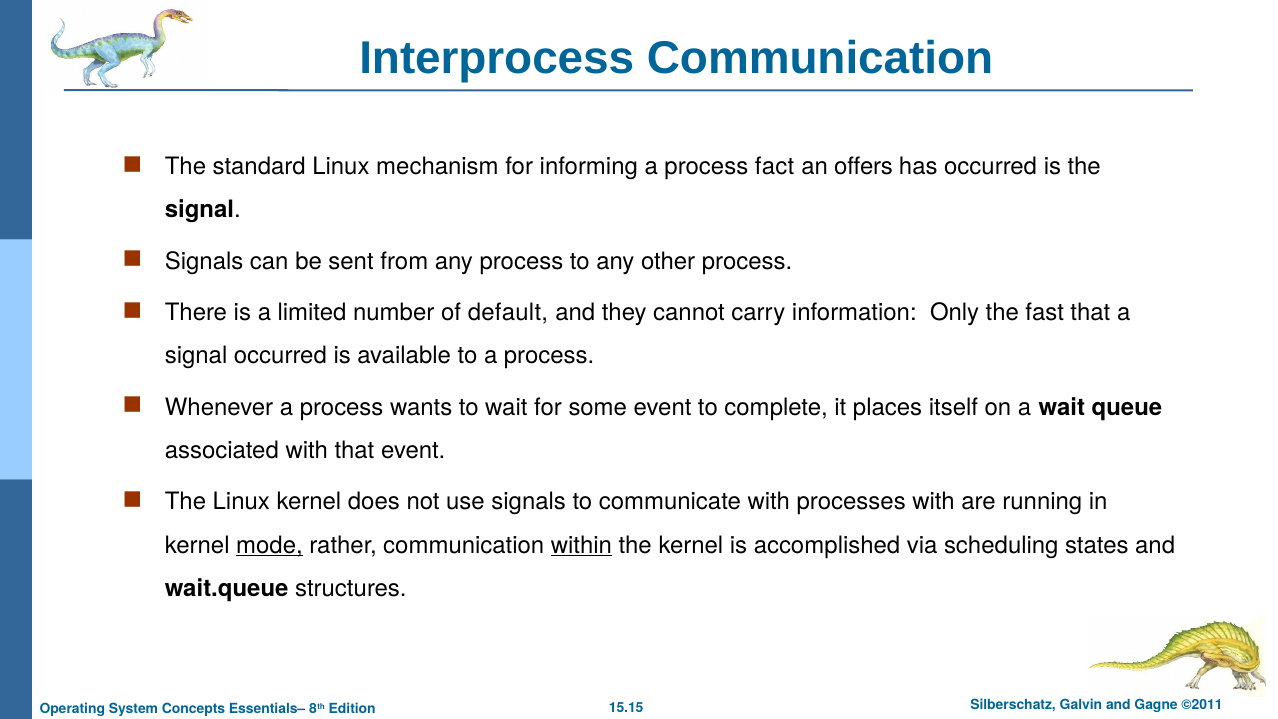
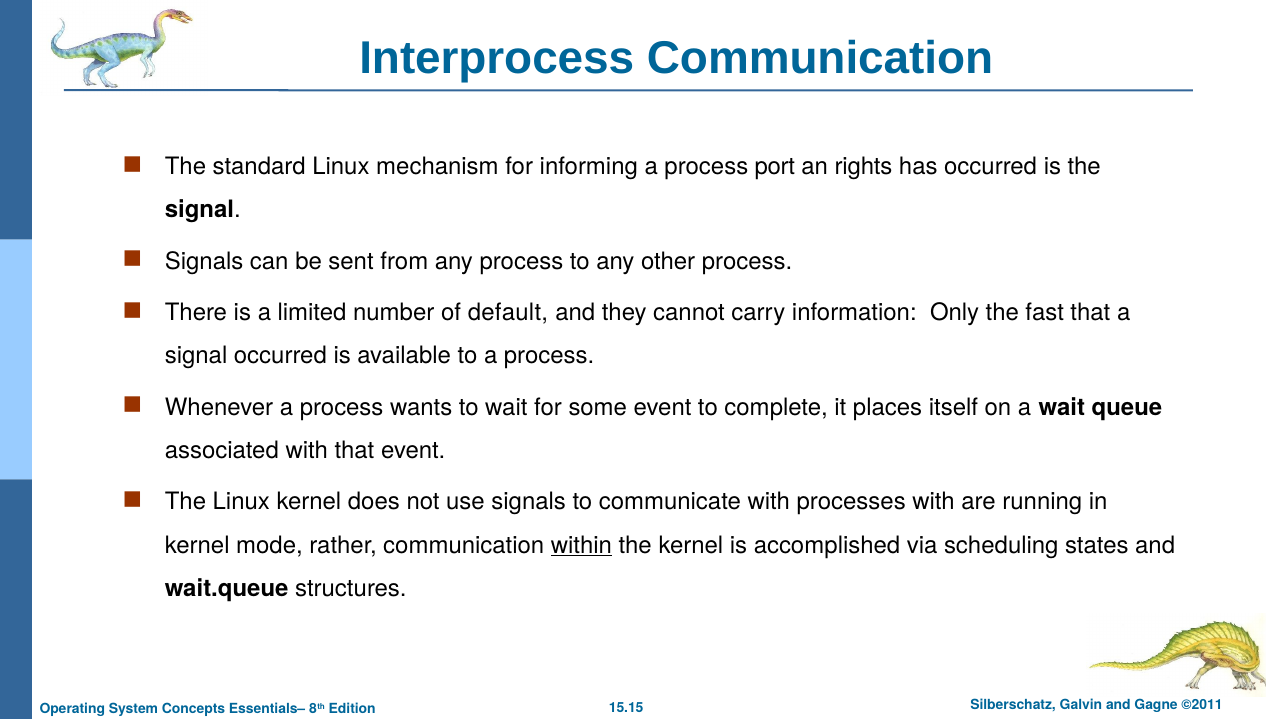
fact: fact -> port (775, 167)
offers: offers -> rights (864, 167)
mode underline: present -> none (269, 545)
